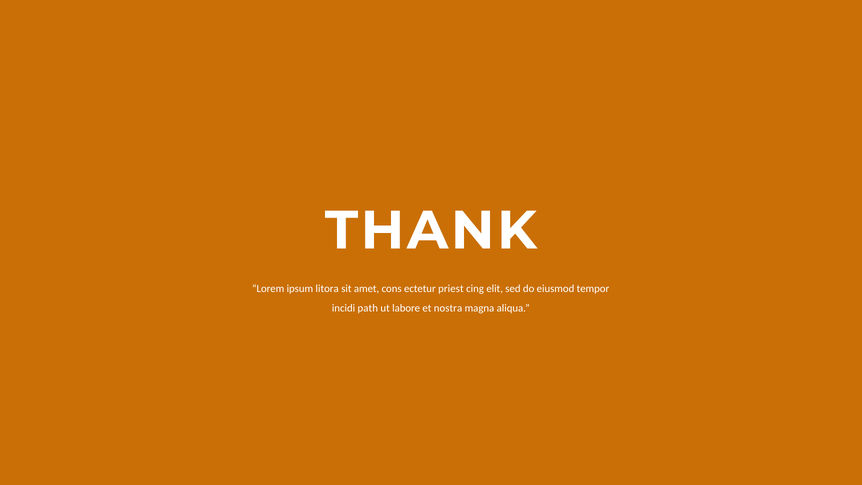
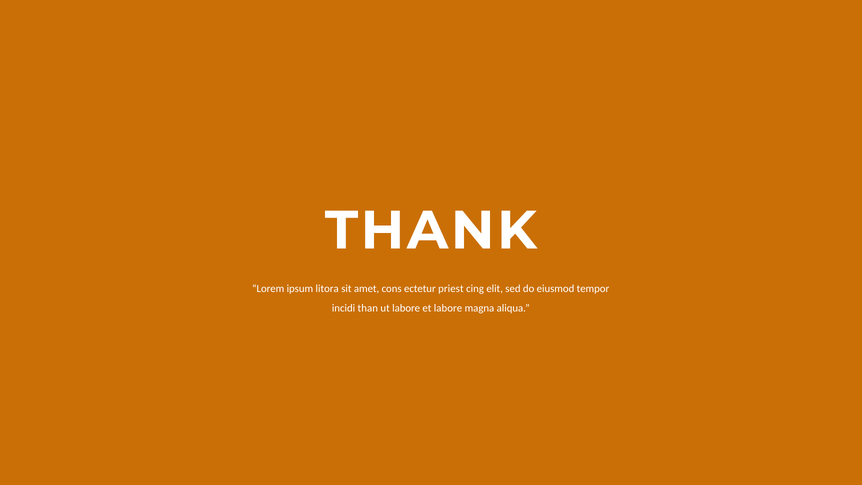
path: path -> than (368, 308)
et nostra: nostra -> labore (448, 308)
